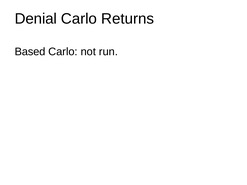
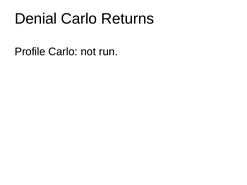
Based: Based -> Profile (30, 52)
